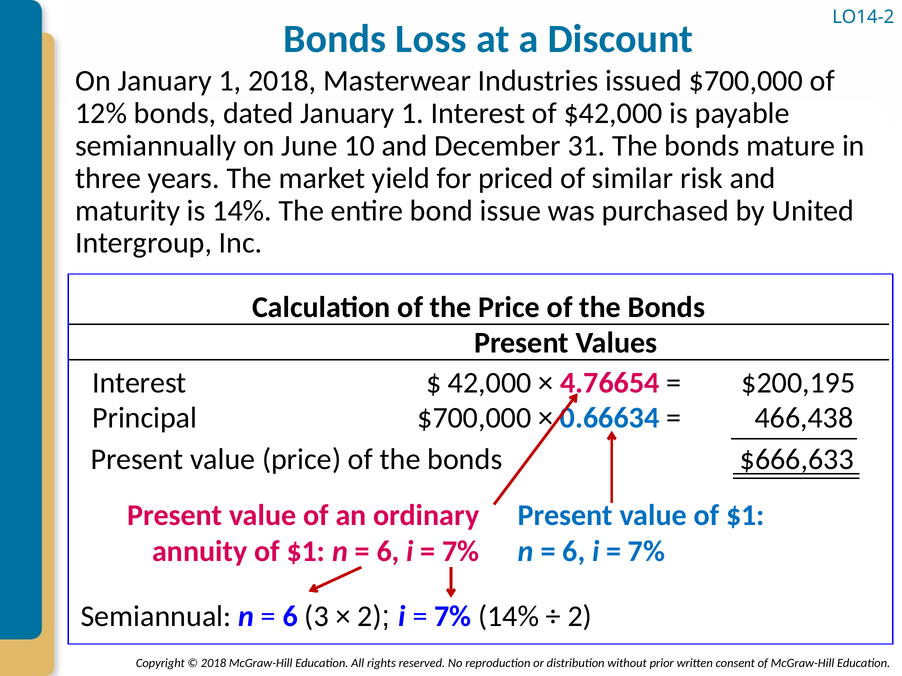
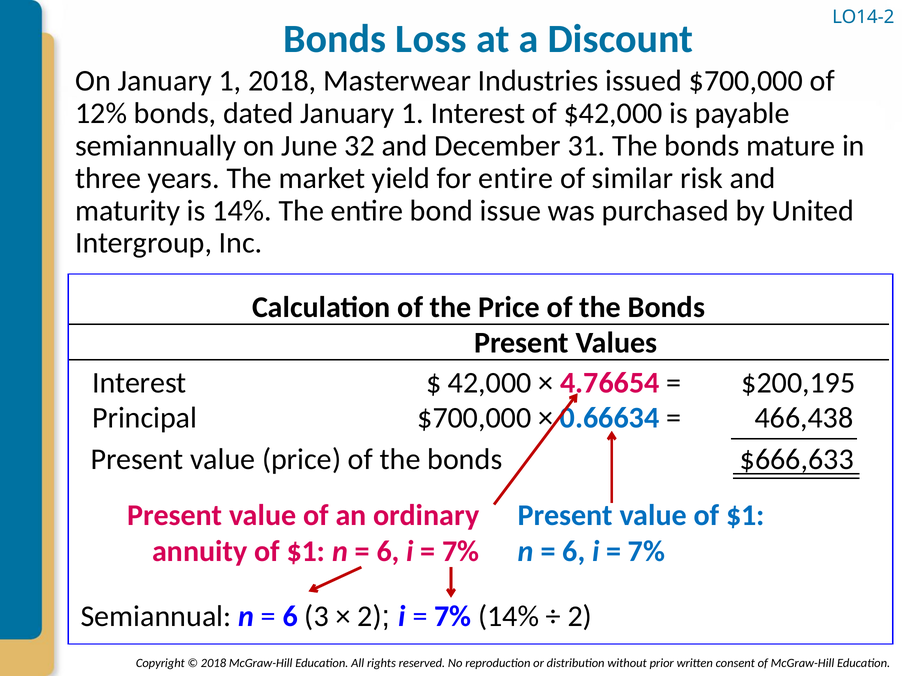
10: 10 -> 32 (360, 146)
for priced: priced -> entire (516, 178)
